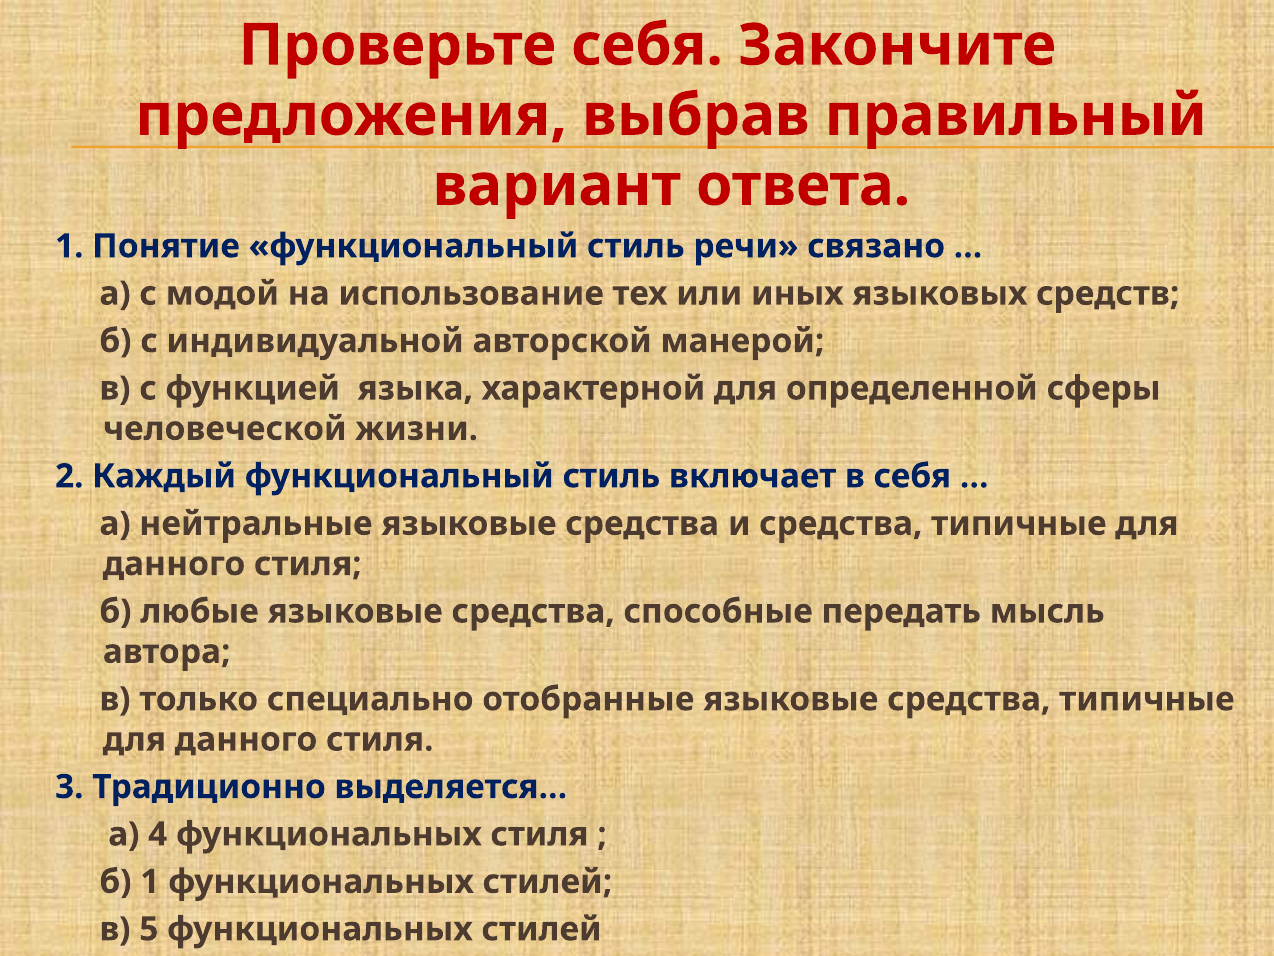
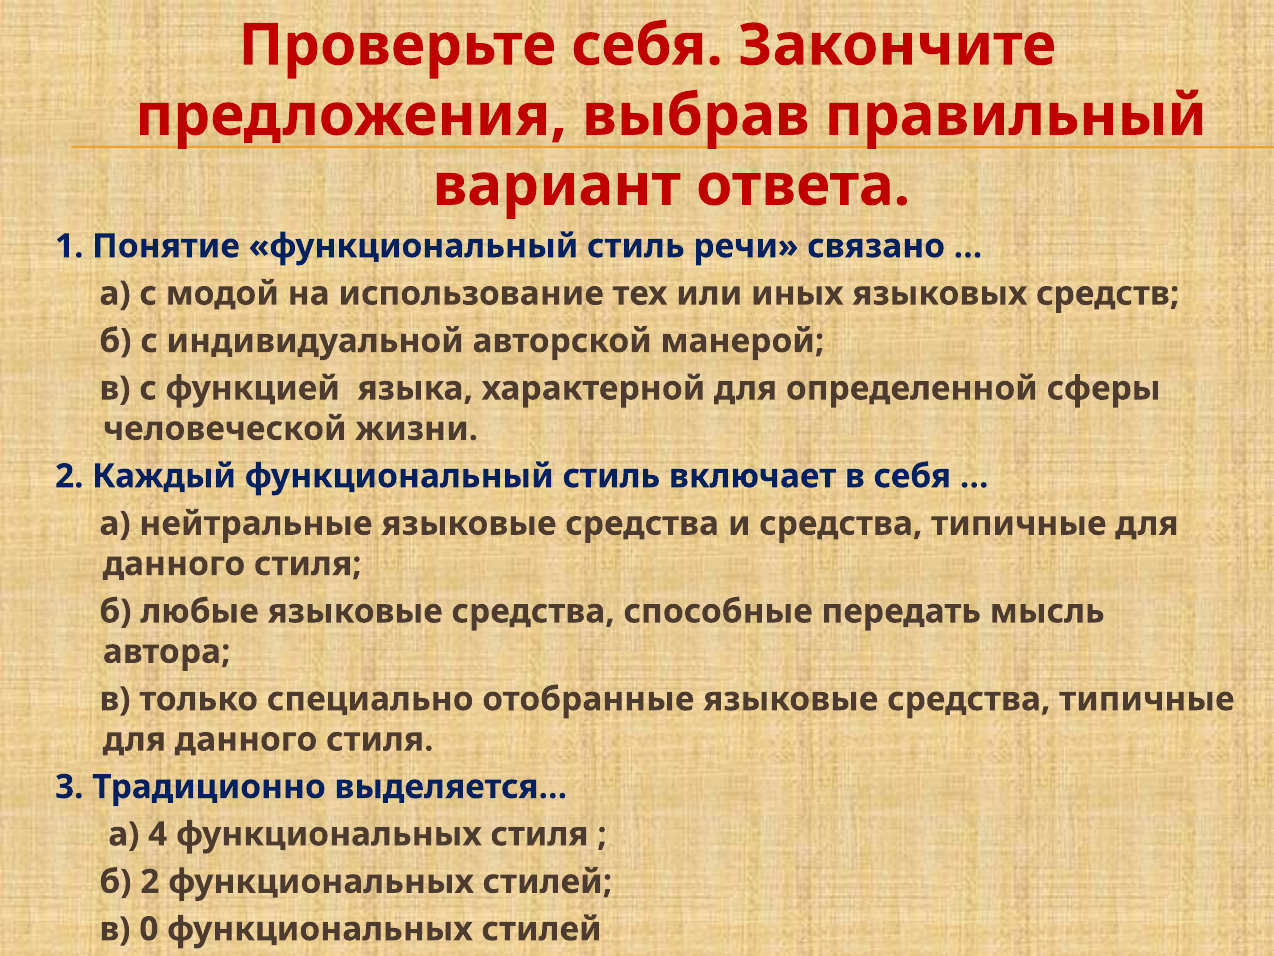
б 1: 1 -> 2 (150, 881)
5: 5 -> 0 (149, 929)
